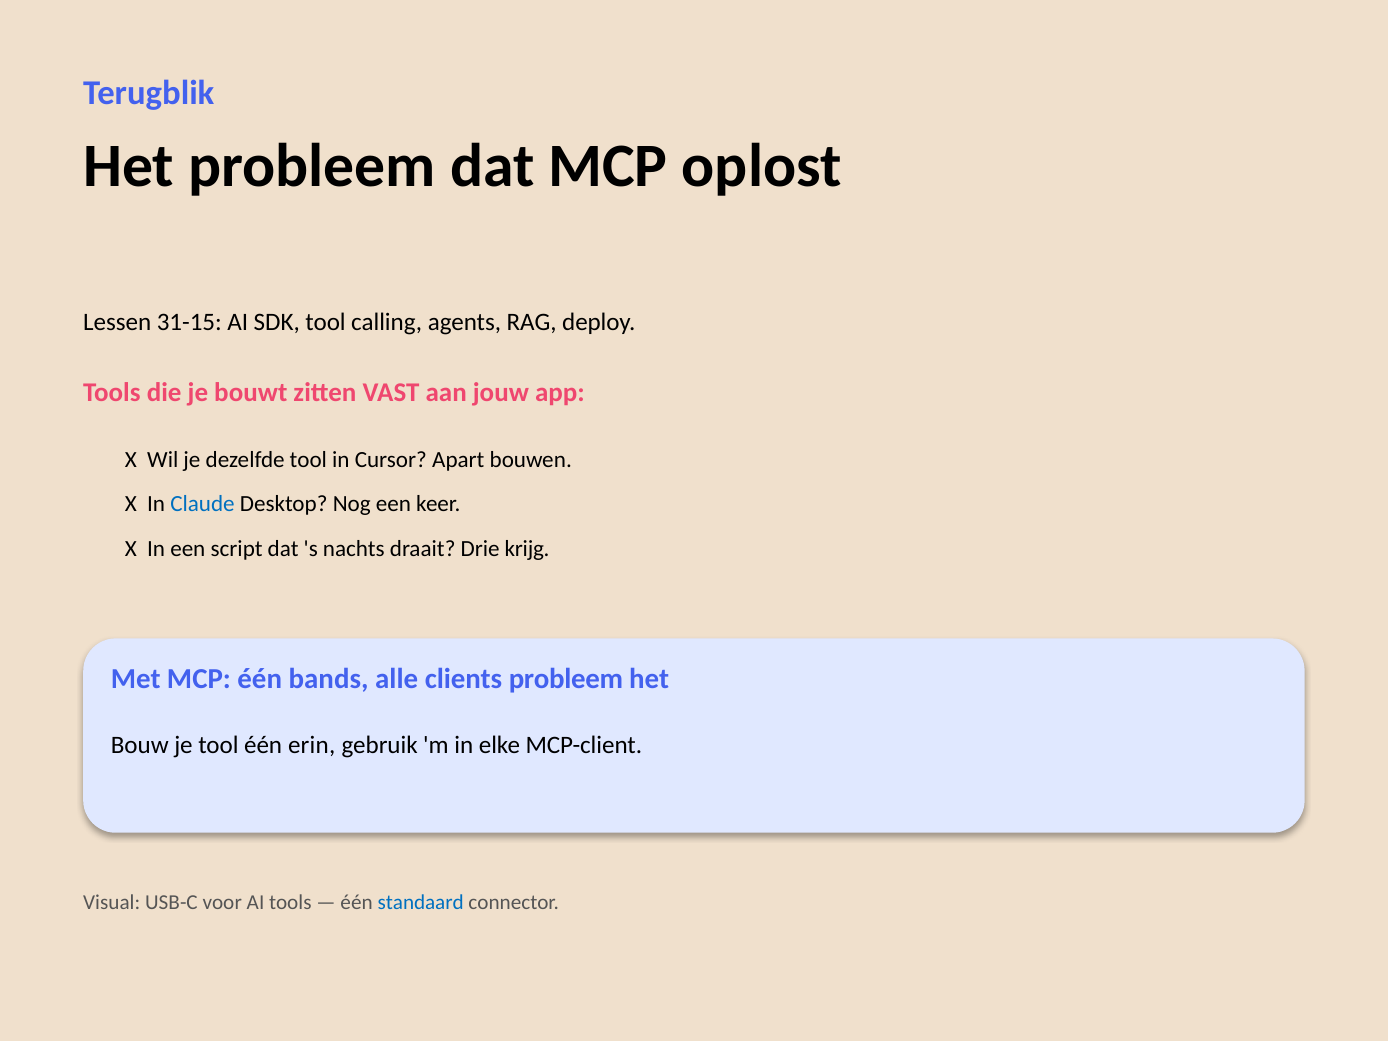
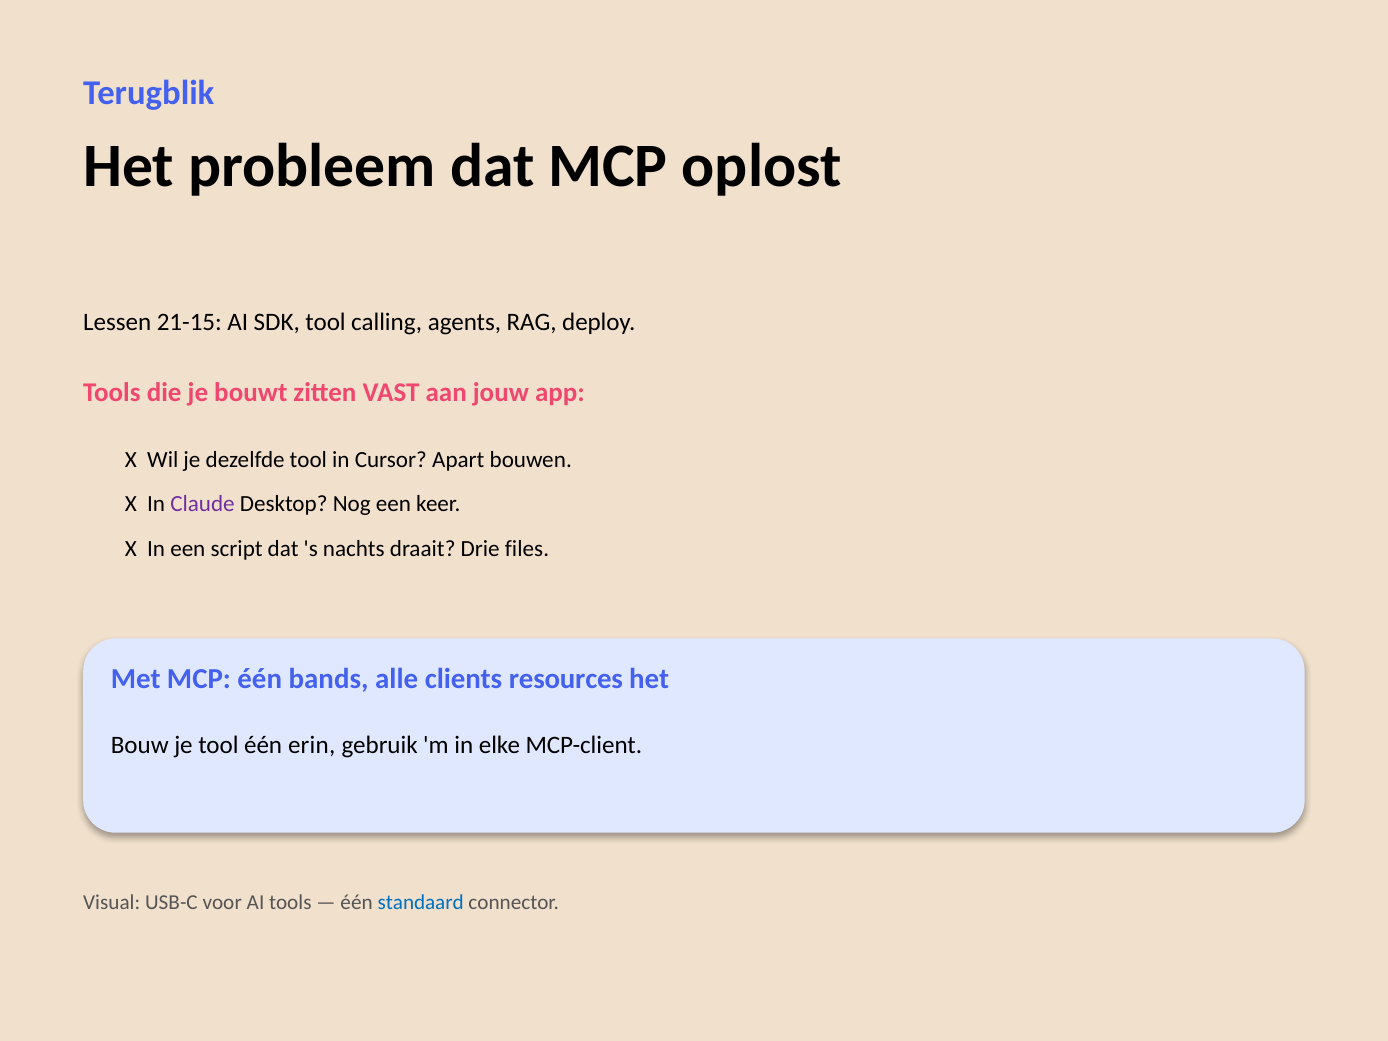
31-15: 31-15 -> 21-15 (189, 322)
Claude colour: blue -> purple (202, 504)
krijg: krijg -> files (527, 548)
clients probleem: probleem -> resources (566, 679)
